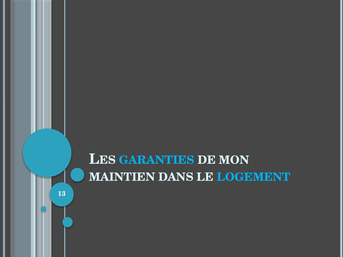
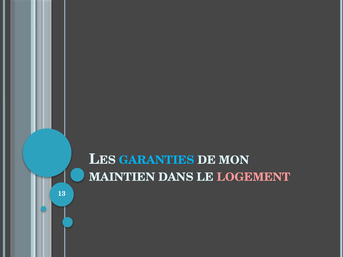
LOGEMENT colour: light blue -> pink (254, 177)
